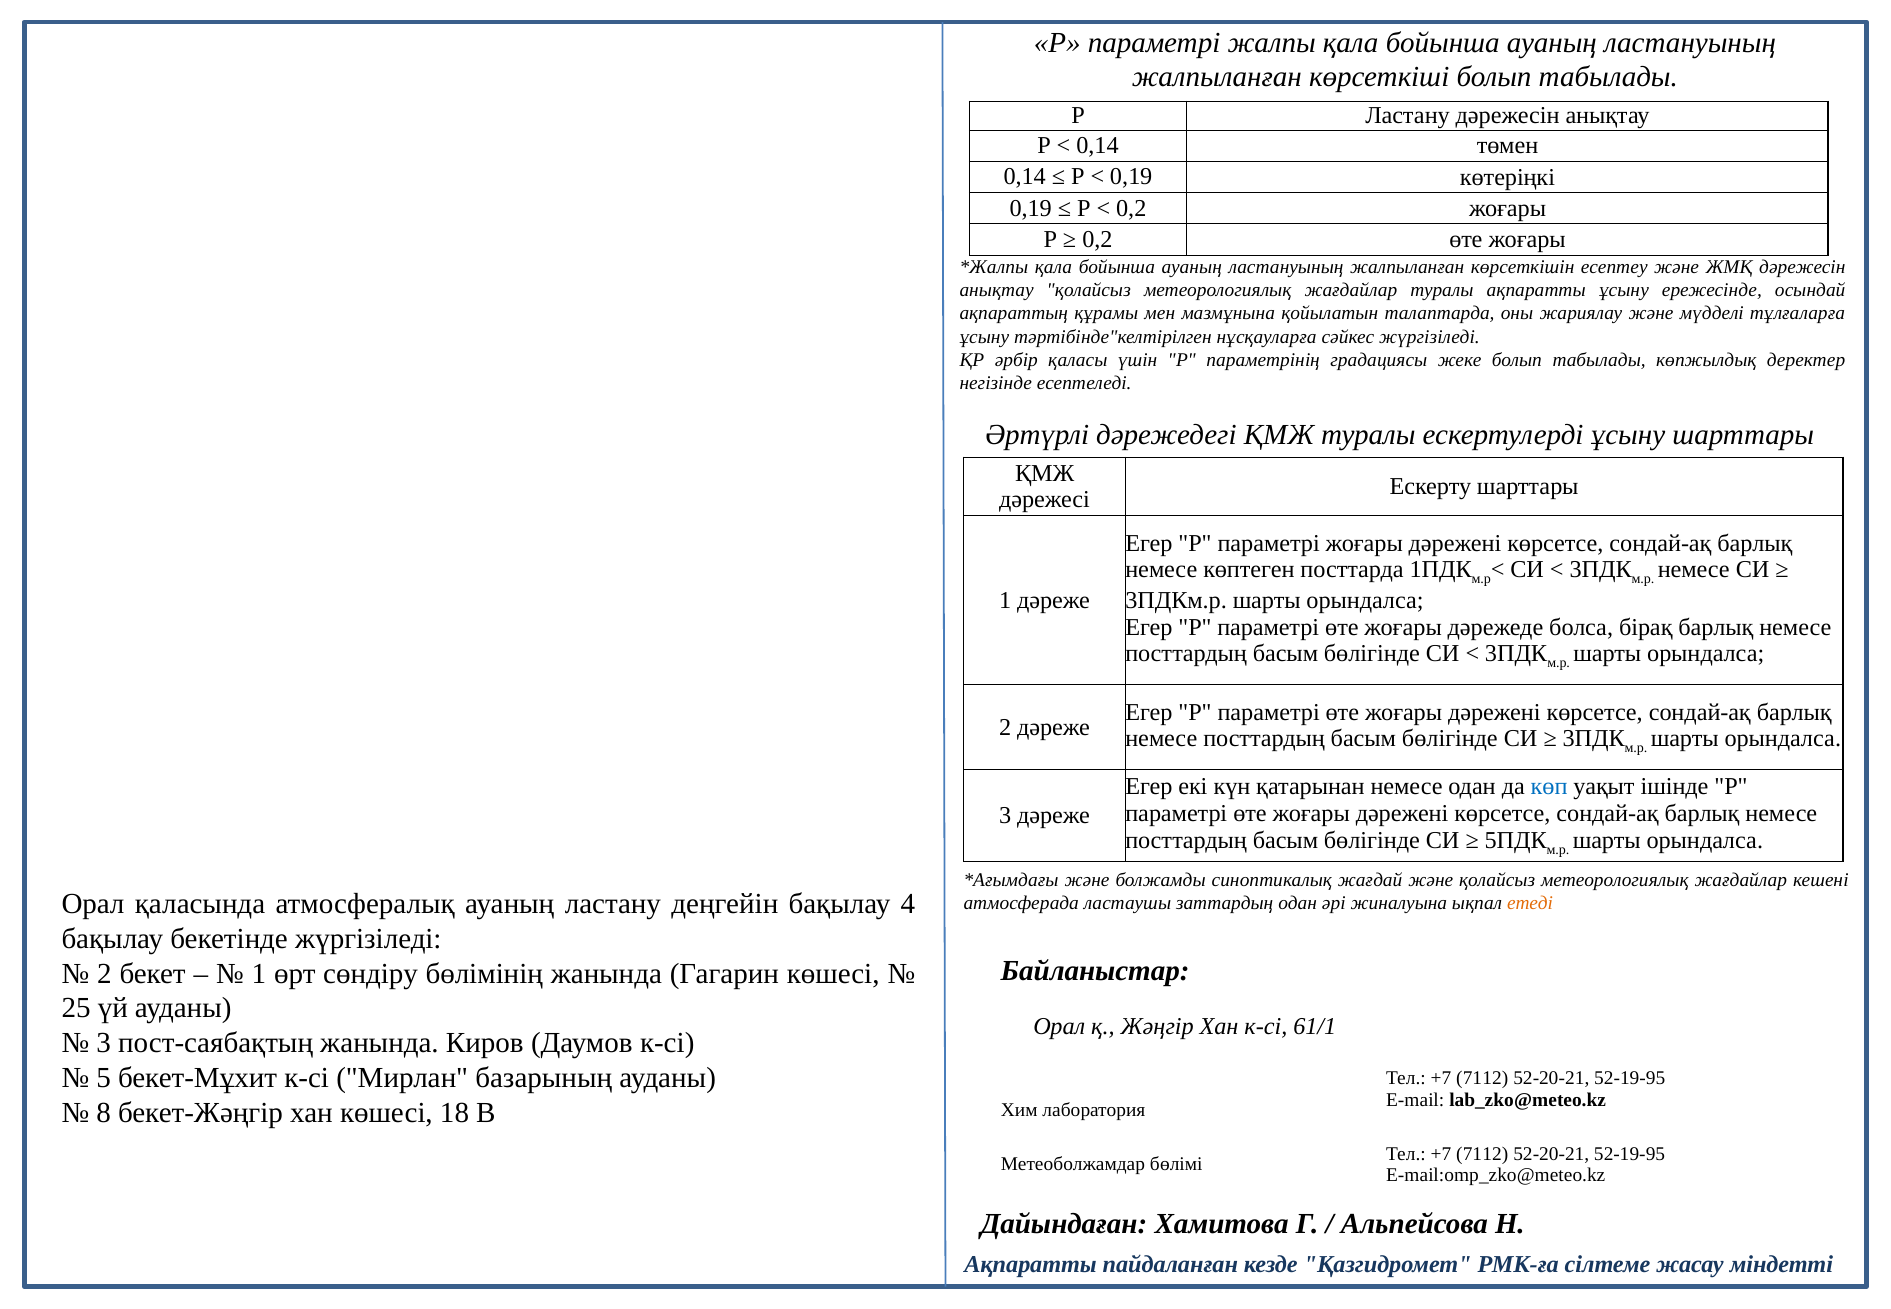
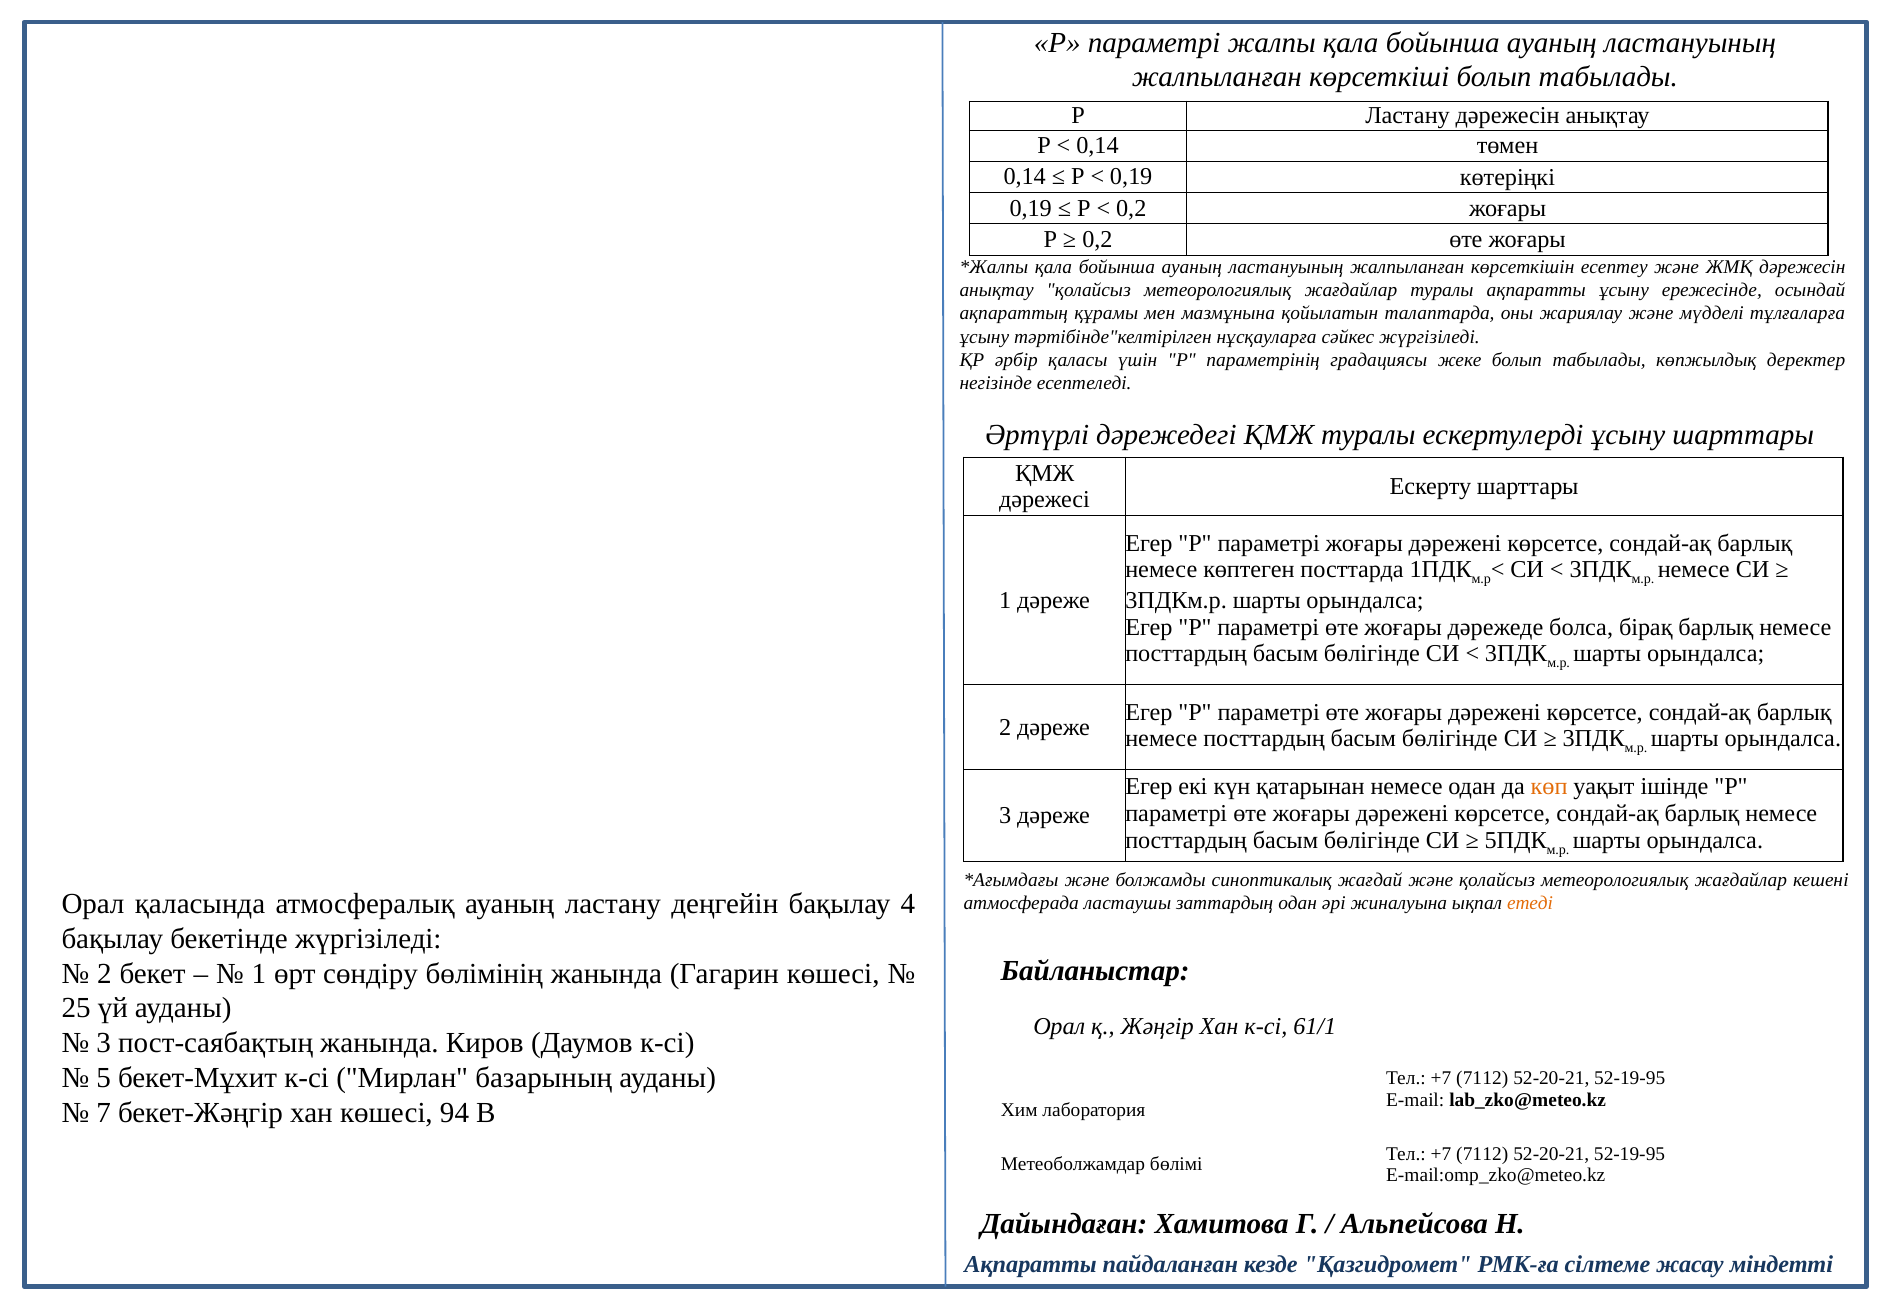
көп colour: blue -> orange (1549, 787)
8: 8 -> 7 (104, 1113)
18: 18 -> 94 (455, 1113)
